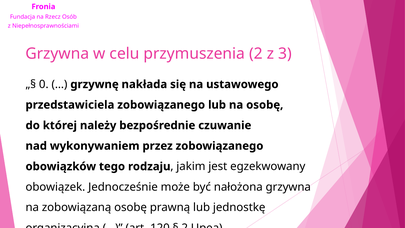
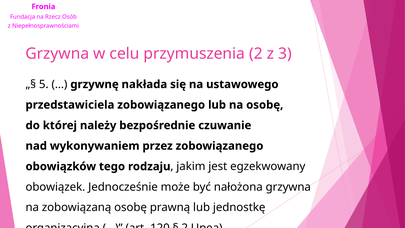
0: 0 -> 5 (44, 84)
